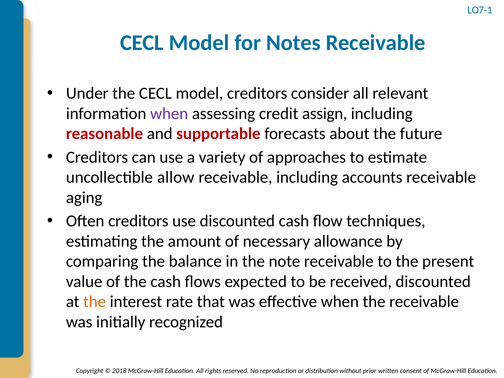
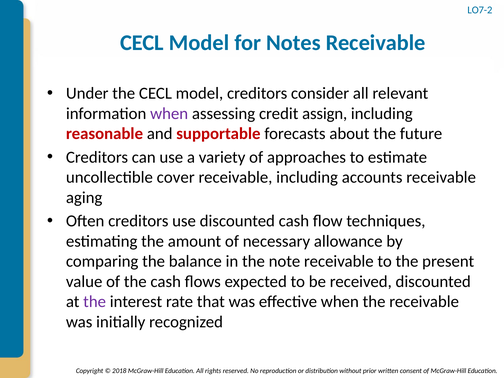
LO7-1: LO7-1 -> LO7-2 (480, 10)
allow: allow -> cover (176, 177)
the colour: orange -> purple (95, 302)
